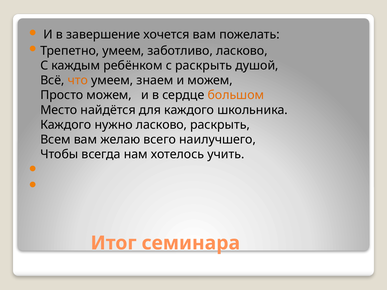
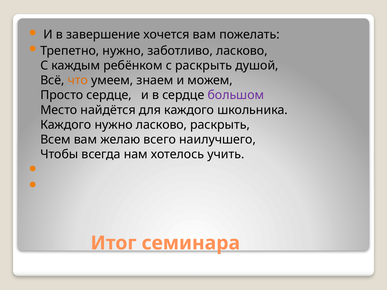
Трепетно умеем: умеем -> нужно (123, 51)
Просто можем: можем -> сердце (109, 95)
большом colour: orange -> purple (236, 95)
